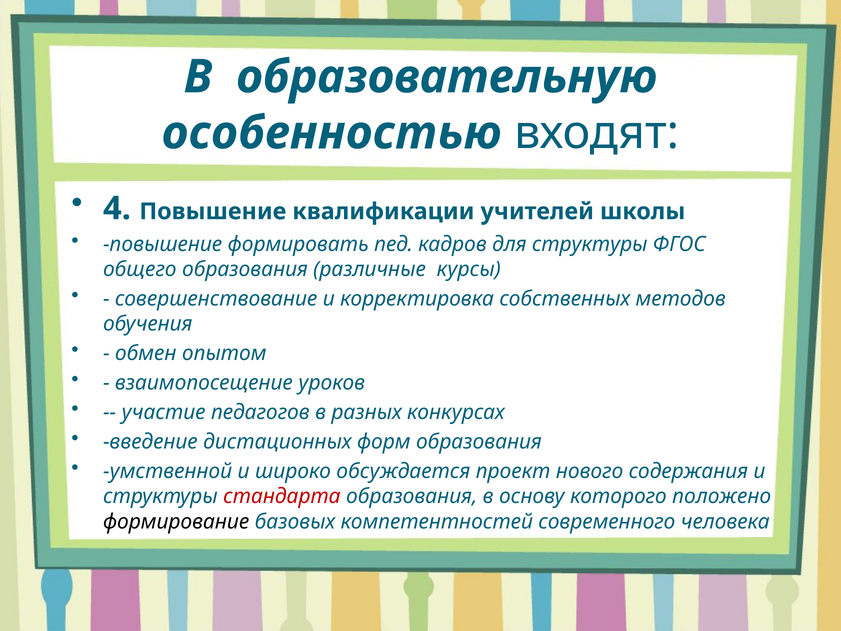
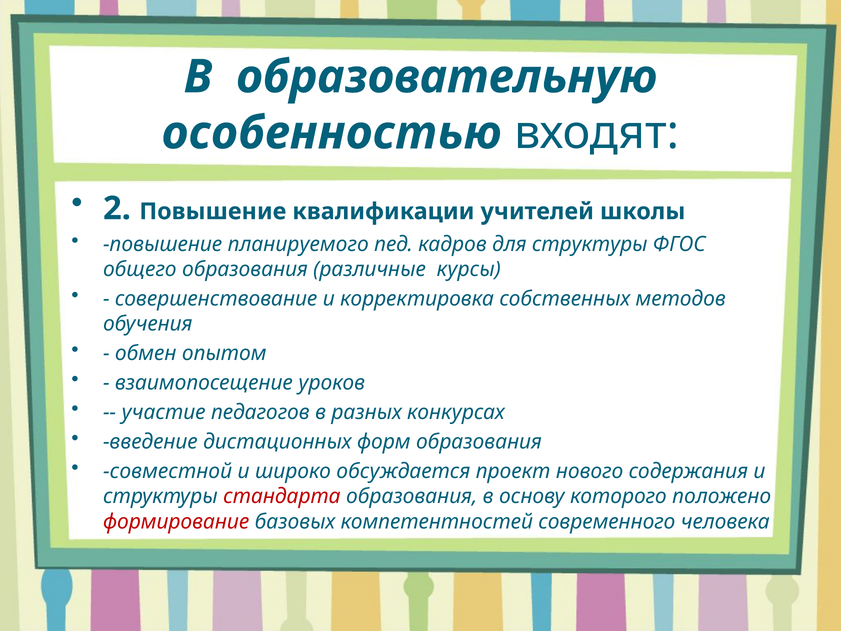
4: 4 -> 2 (117, 208)
формировать: формировать -> планируемого (298, 244)
умственной: умственной -> совместной (168, 471)
формирование colour: black -> red (176, 522)
